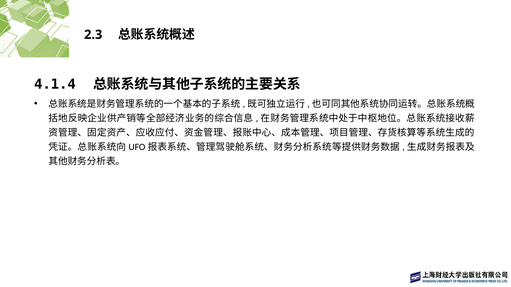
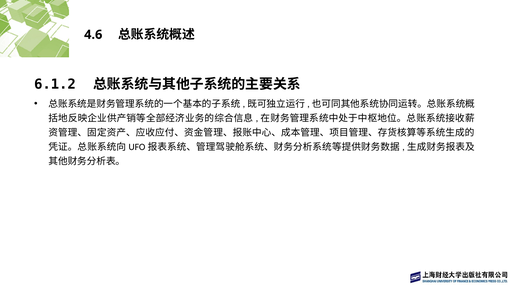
2.3: 2.3 -> 4.6 (93, 35)
4.1.4: 4.1.4 -> 6.1.2 (55, 84)
